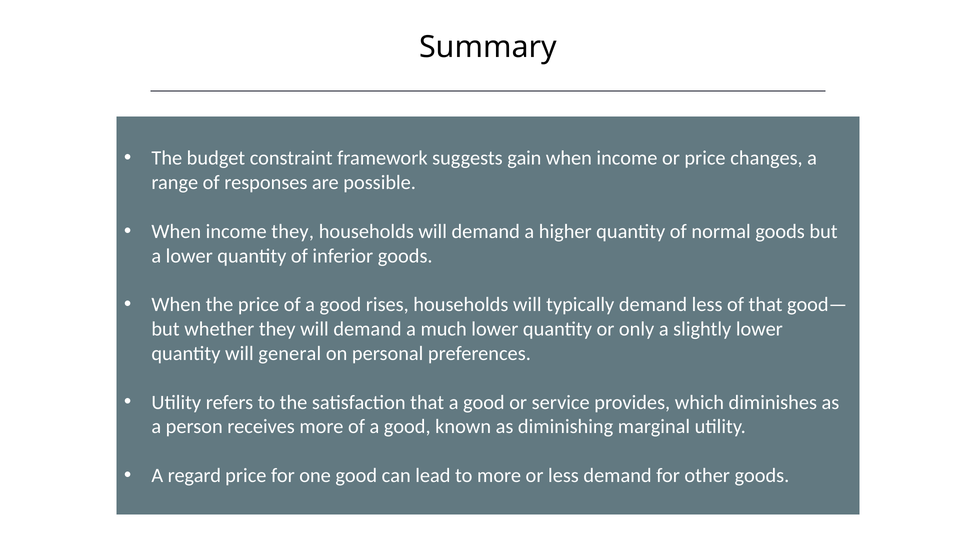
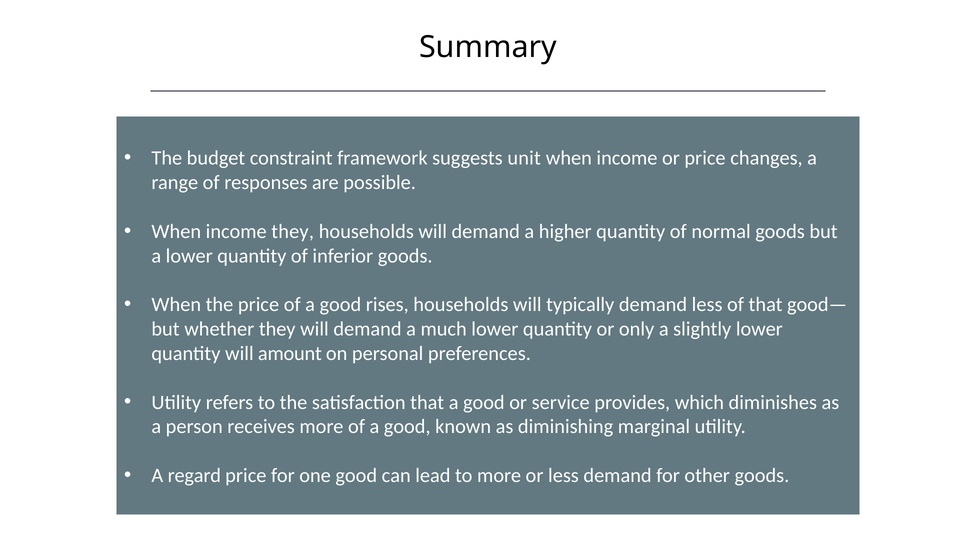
gain: gain -> unit (524, 158)
general: general -> amount (290, 354)
